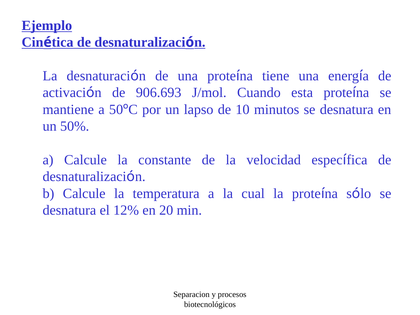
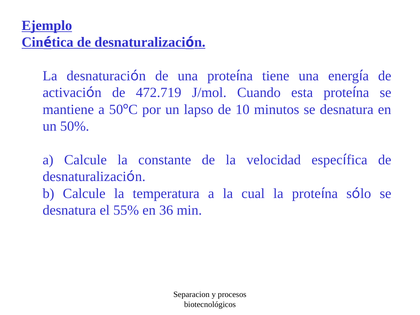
906.693: 906.693 -> 472.719 (159, 93)
12%: 12% -> 55% (126, 210)
20: 20 -> 36 (166, 210)
